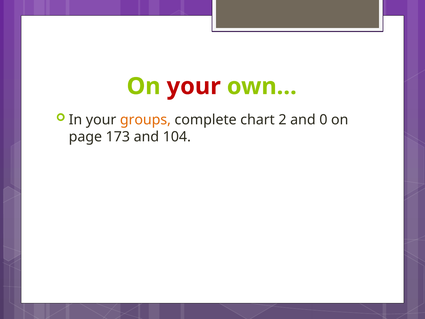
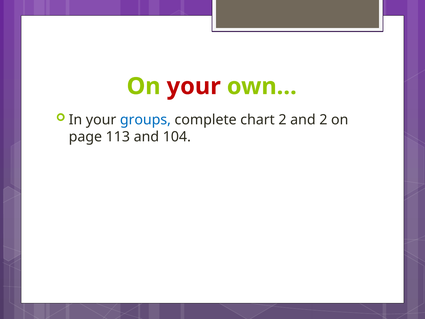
groups colour: orange -> blue (145, 120)
and 0: 0 -> 2 (323, 120)
173: 173 -> 113 (118, 137)
